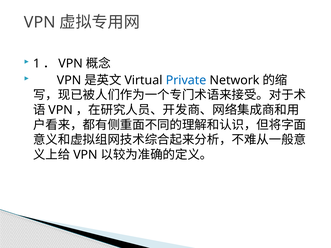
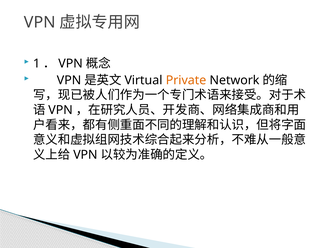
Private colour: blue -> orange (186, 80)
